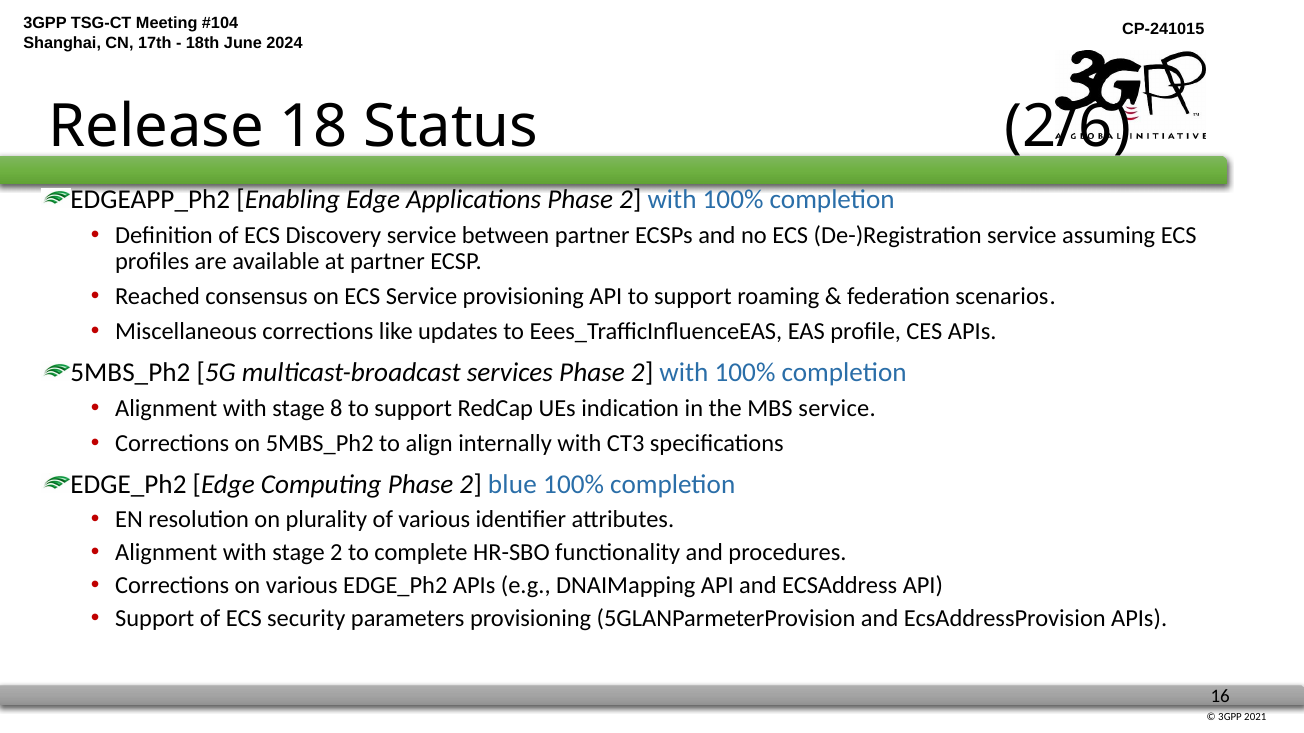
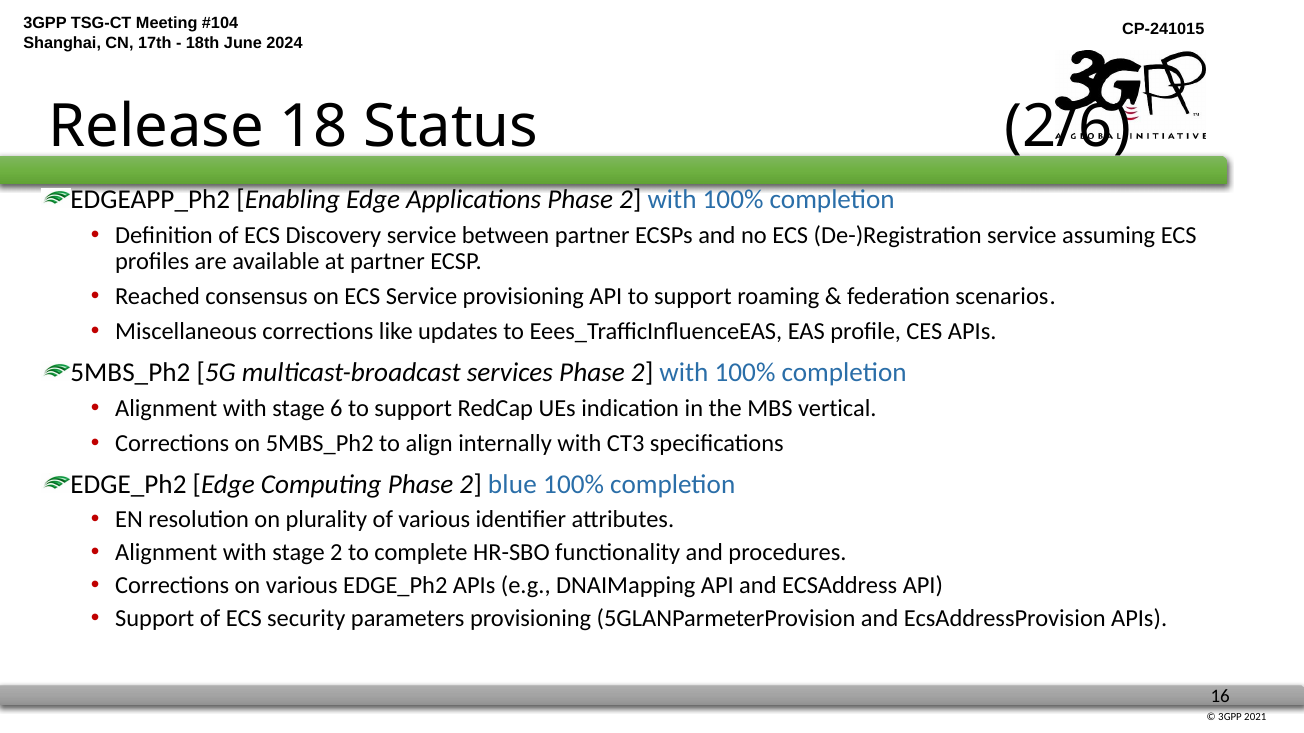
8: 8 -> 6 (336, 409)
MBS service: service -> vertical (837, 409)
